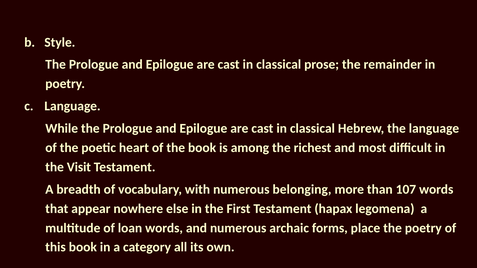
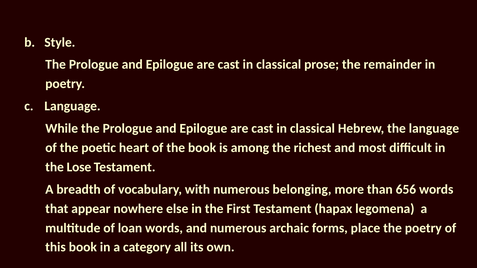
Visit: Visit -> Lose (79, 167)
107: 107 -> 656 (406, 190)
